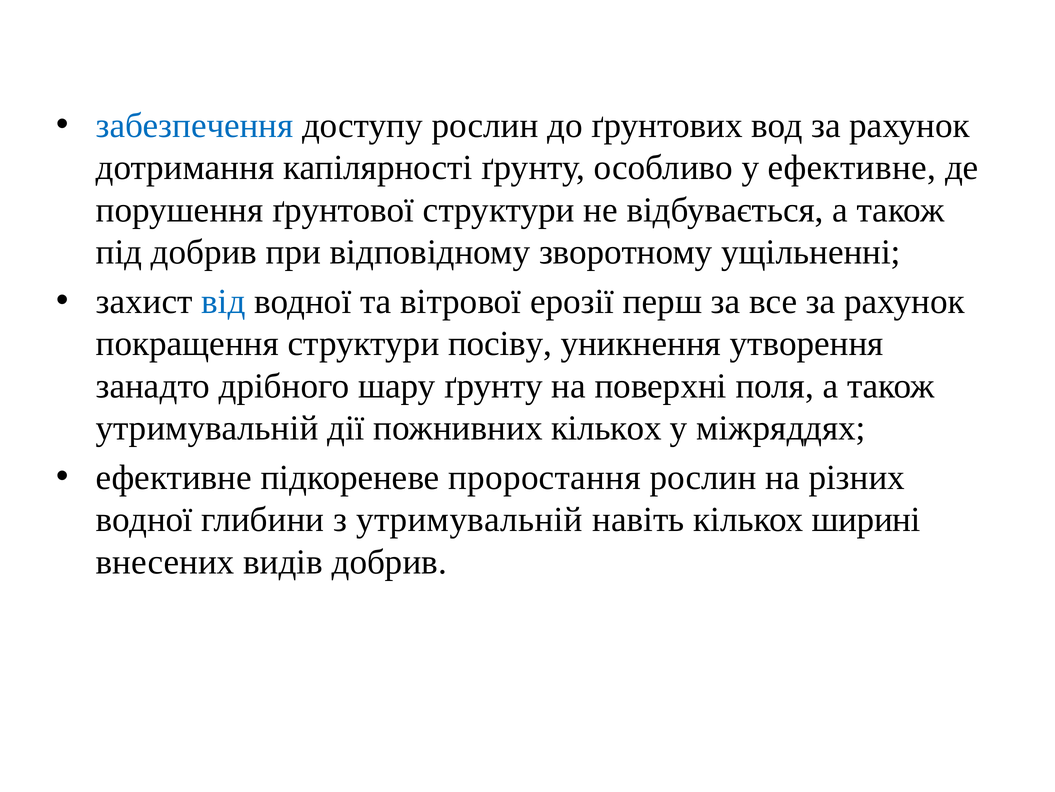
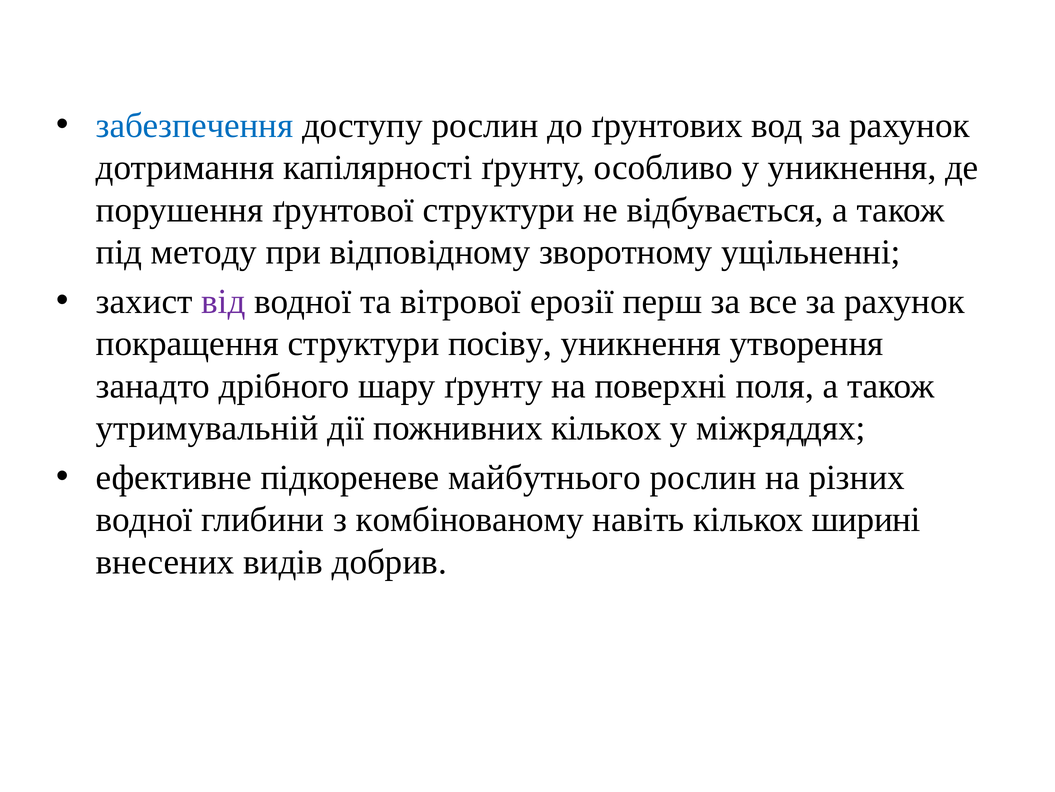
у ефективне: ефективне -> уникнення (852, 168)
під добрив: добрив -> методу (204, 252)
від colour: blue -> purple (223, 301)
проростання: проростання -> майбутнього (545, 477)
з утримувальній: утримувальній -> комбінованому (470, 519)
